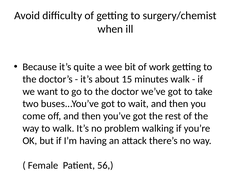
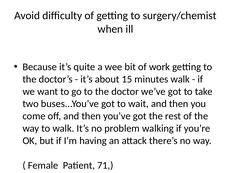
56: 56 -> 71 (105, 166)
